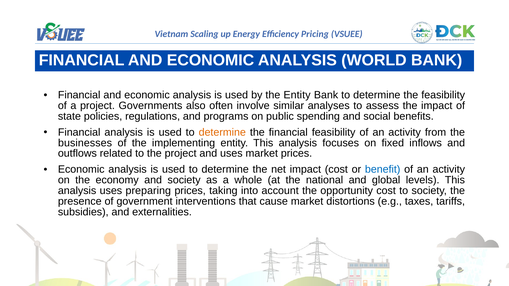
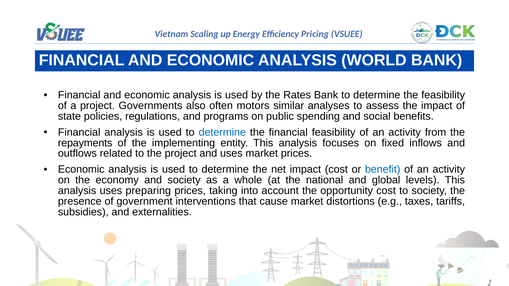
the Entity: Entity -> Rates (297, 95)
involve: involve -> motors (253, 106)
determine colour: orange -> blue (222, 132)
businesses: businesses -> repayments (85, 143)
